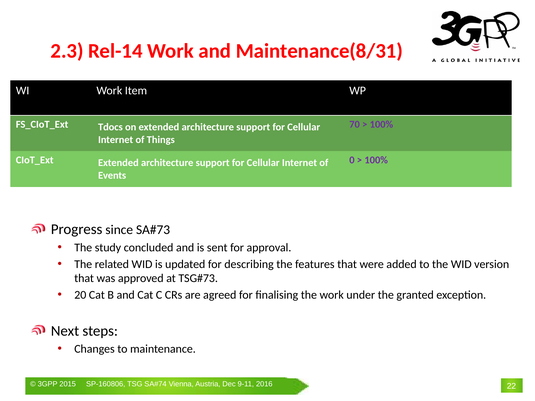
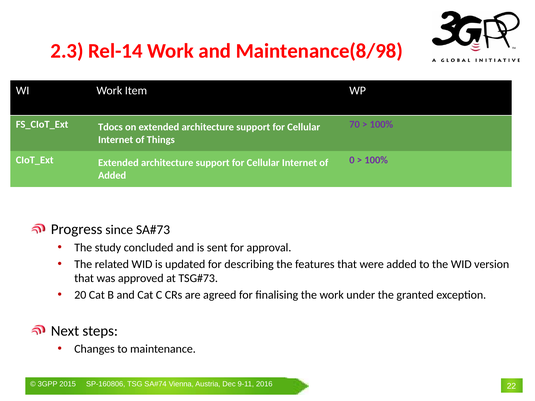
Maintenance(8/31: Maintenance(8/31 -> Maintenance(8/98 (319, 51)
Events: Events -> Added (112, 176)
